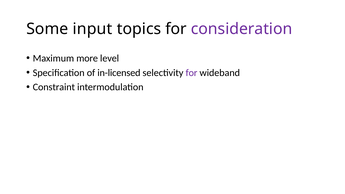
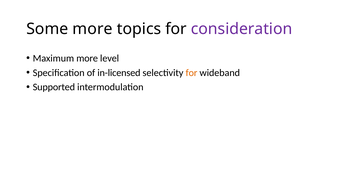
Some input: input -> more (93, 29)
for colour: purple -> orange (192, 73)
Constraint: Constraint -> Supported (54, 87)
